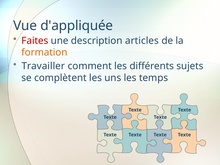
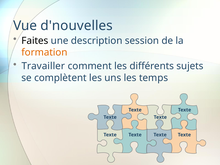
d'appliquée: d'appliquée -> d'nouvelles (77, 26)
Faites colour: red -> black (35, 41)
articles: articles -> session (142, 41)
